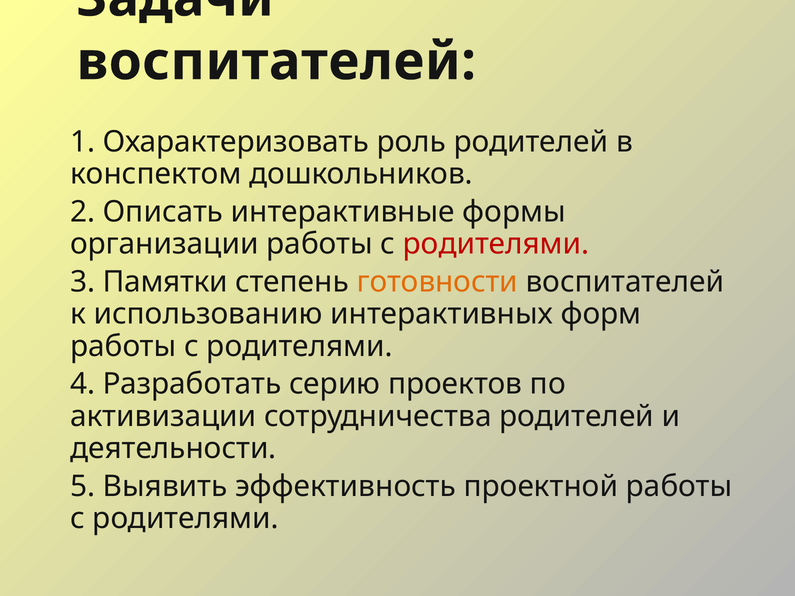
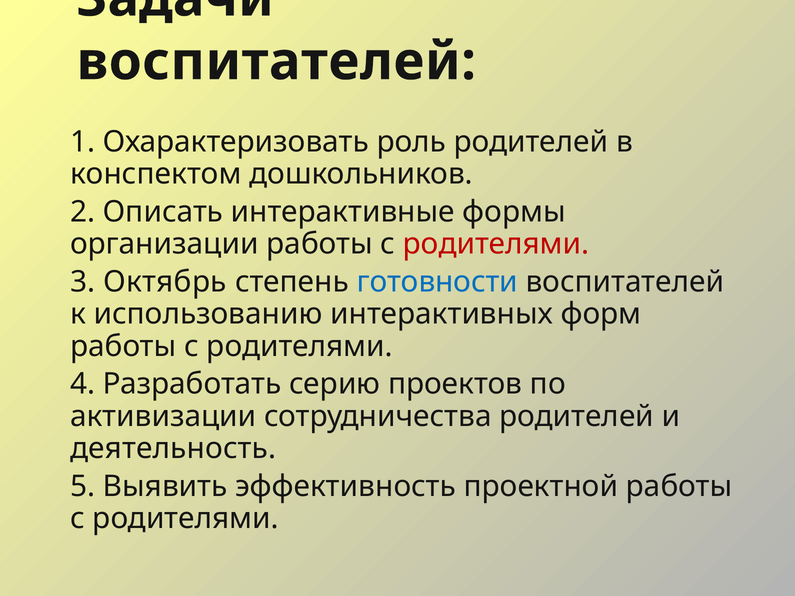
Памятки: Памятки -> Октябрь (165, 282)
готовности colour: orange -> blue (437, 282)
деятельности: деятельности -> деятельность (173, 449)
